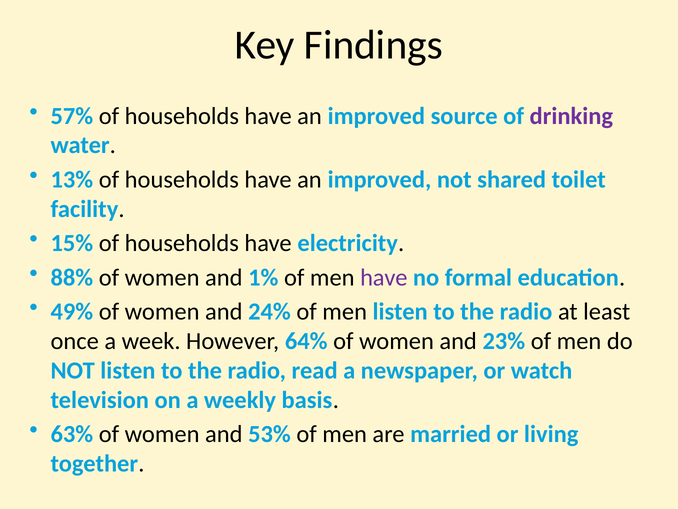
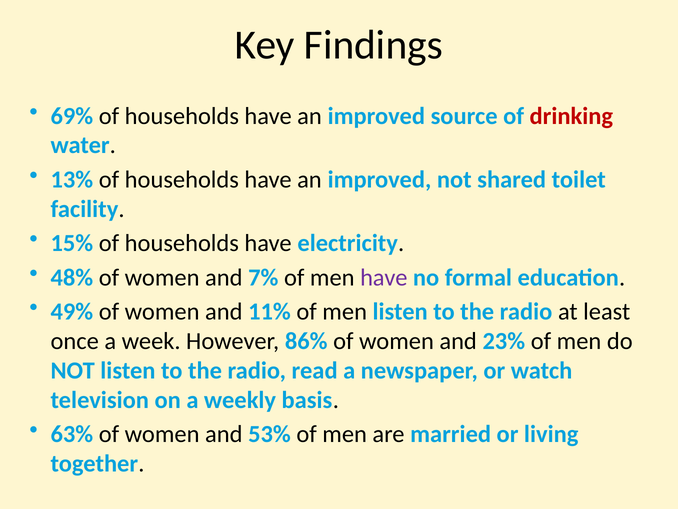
57%: 57% -> 69% (72, 116)
drinking colour: purple -> red (571, 116)
88%: 88% -> 48% (72, 277)
1%: 1% -> 7% (263, 277)
24%: 24% -> 11% (270, 312)
64%: 64% -> 86% (306, 341)
